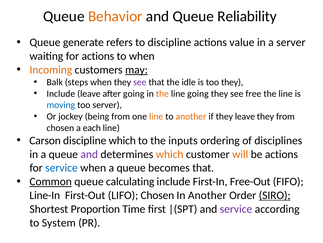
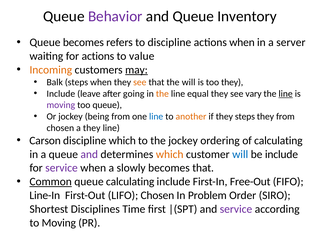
Behavior colour: orange -> purple (115, 16)
Reliability: Reliability -> Inventory (247, 16)
Queue generate: generate -> becomes (83, 42)
actions value: value -> when (242, 42)
to when: when -> value (142, 56)
see colour: purple -> orange (140, 82)
the idle: idle -> will (189, 82)
line going: going -> equal (198, 94)
free: free -> vary (253, 94)
line underline: none -> present (286, 94)
moving colour: blue -> purple (61, 105)
too server: server -> queue (107, 105)
line colour: orange -> blue (156, 116)
they leave: leave -> steps (245, 116)
a each: each -> they (92, 128)
the inputs: inputs -> jockey (183, 140)
of disciplines: disciplines -> calculating (278, 140)
will colour: orange -> blue (240, 154)
be actions: actions -> include (281, 154)
service colour: blue -> purple (61, 168)
when a queue: queue -> slowly (131, 168)
In Another: Another -> Problem (207, 195)
SIRO underline: present -> none (275, 195)
Proportion: Proportion -> Disciplines (95, 209)
to System: System -> Moving (59, 222)
